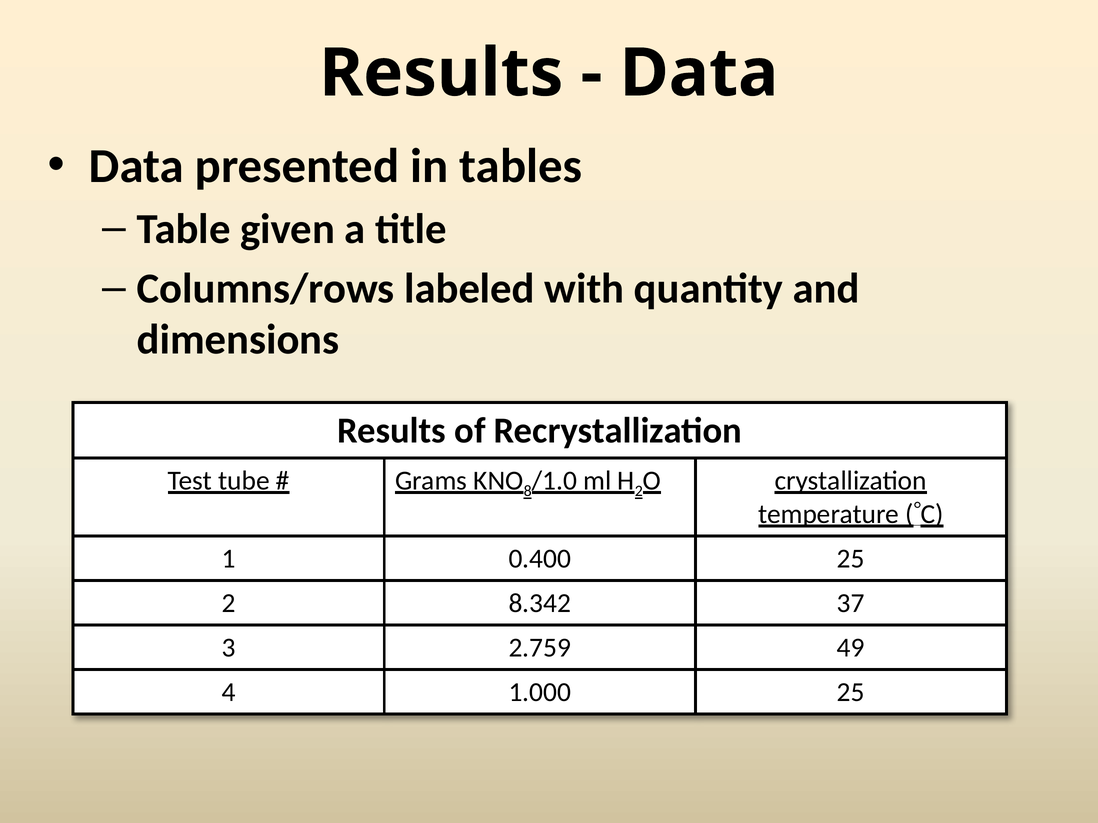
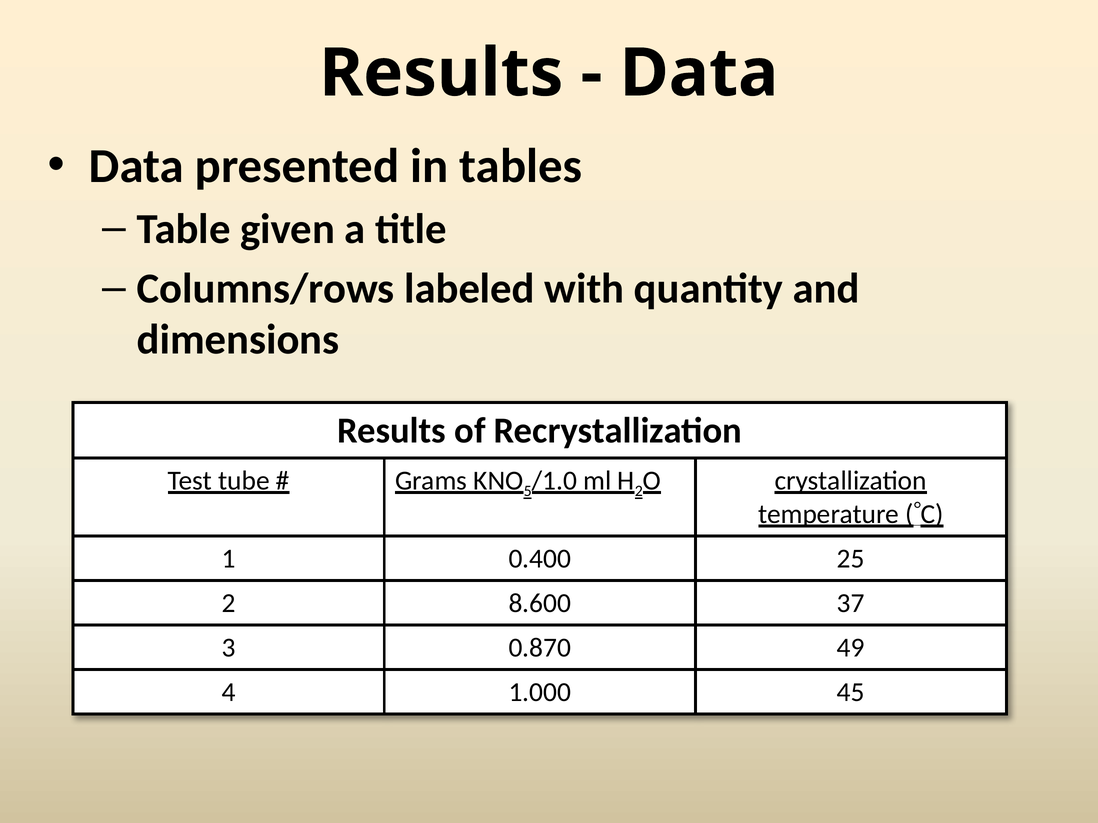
8: 8 -> 5 (528, 492)
8.342: 8.342 -> 8.600 (540, 603)
2.759: 2.759 -> 0.870 (540, 648)
1.000 25: 25 -> 45 (851, 692)
